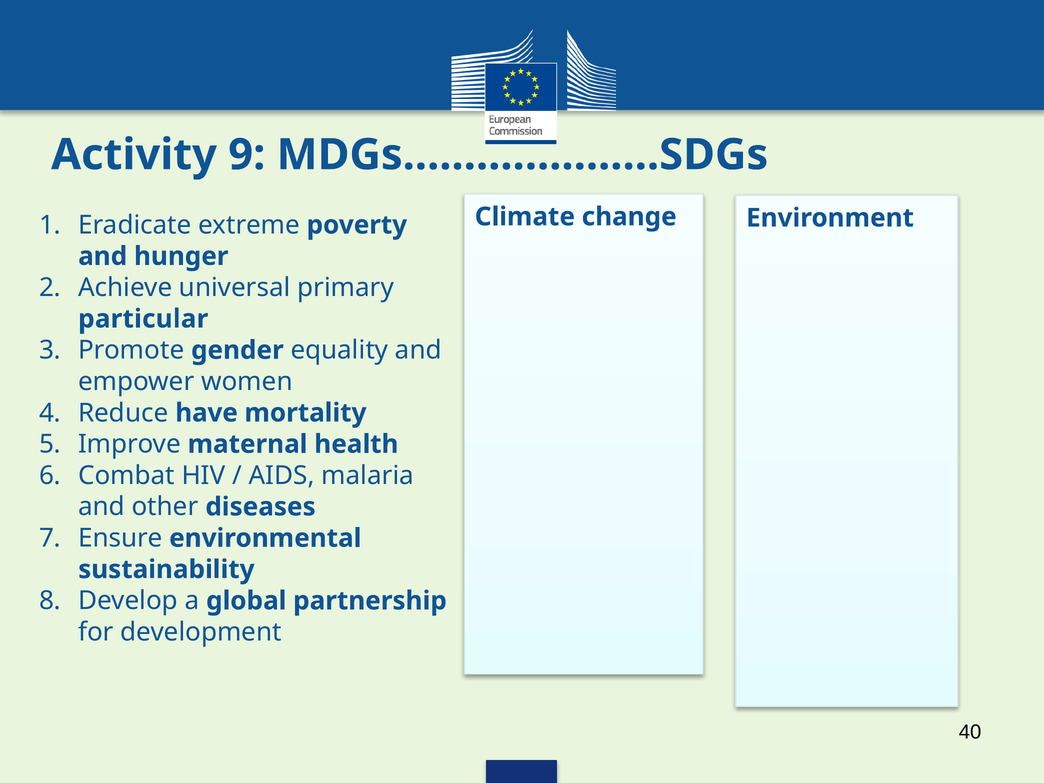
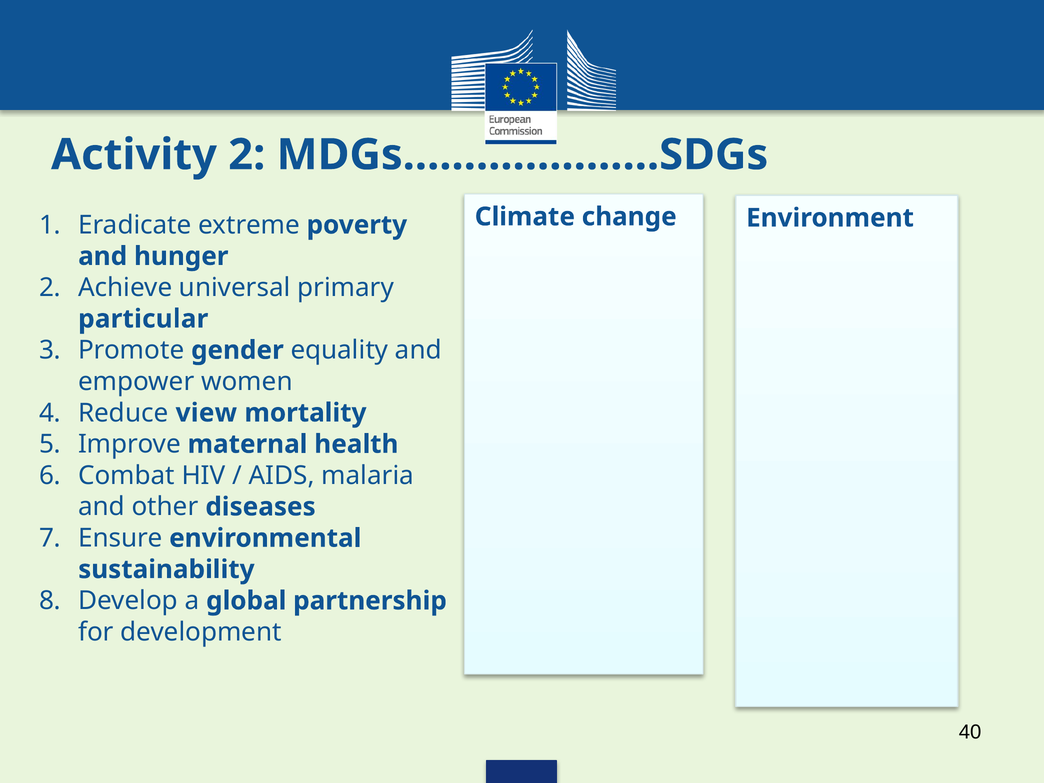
Activity 9: 9 -> 2 (247, 155)
have: have -> view (206, 413)
